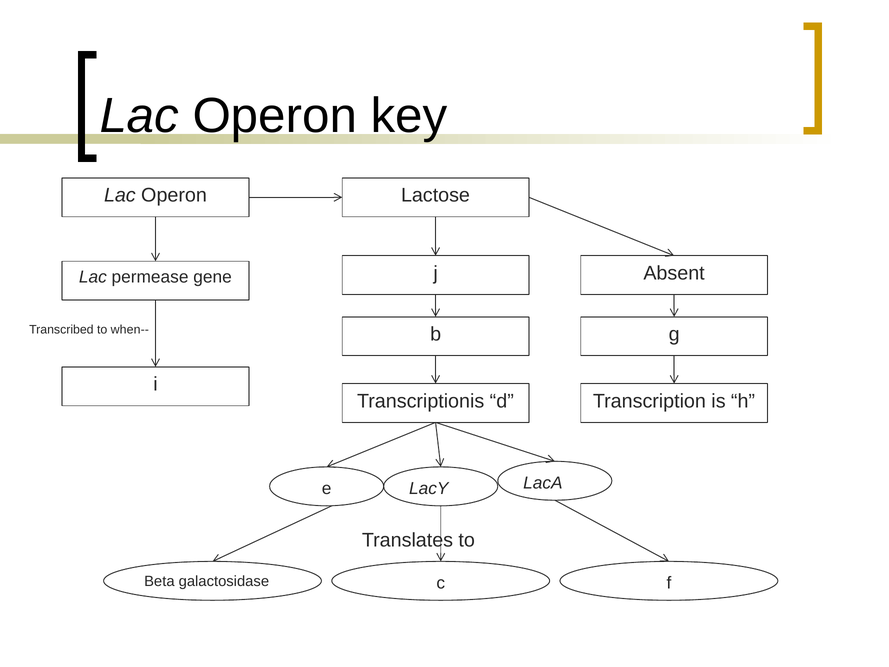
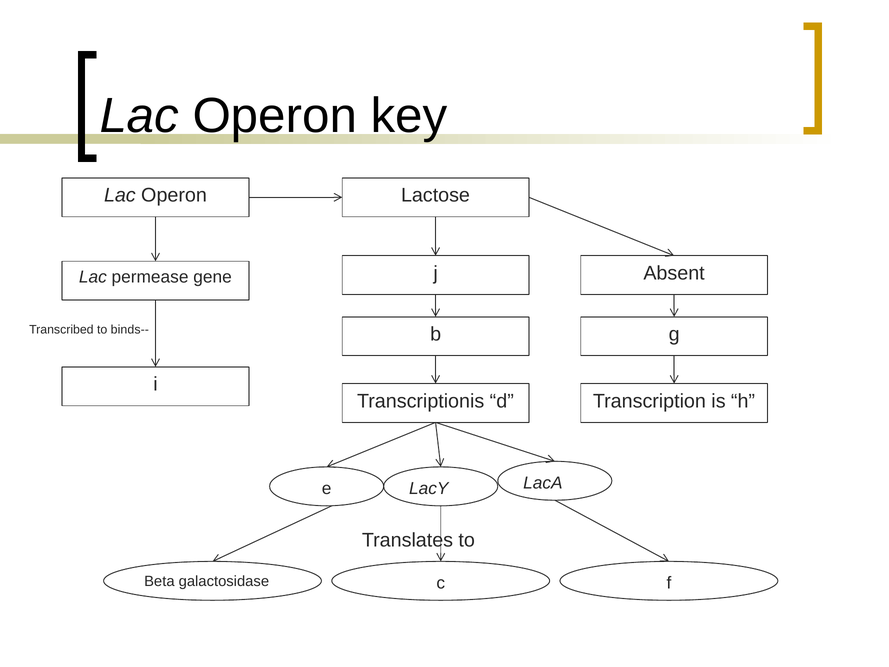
when--: when-- -> binds-- (130, 329)
